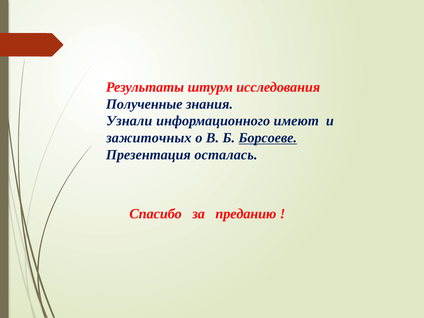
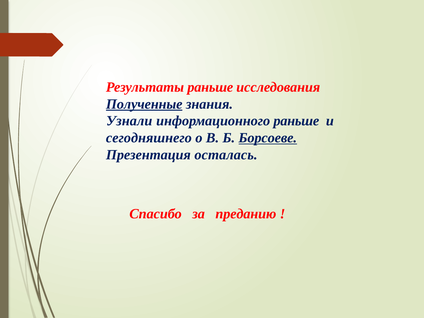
Результаты штурм: штурм -> раньше (210, 87)
Полученные underline: none -> present (144, 104)
информационного имеют: имеют -> раньше (296, 121)
зажиточных: зажиточных -> сегодняшнего (149, 138)
